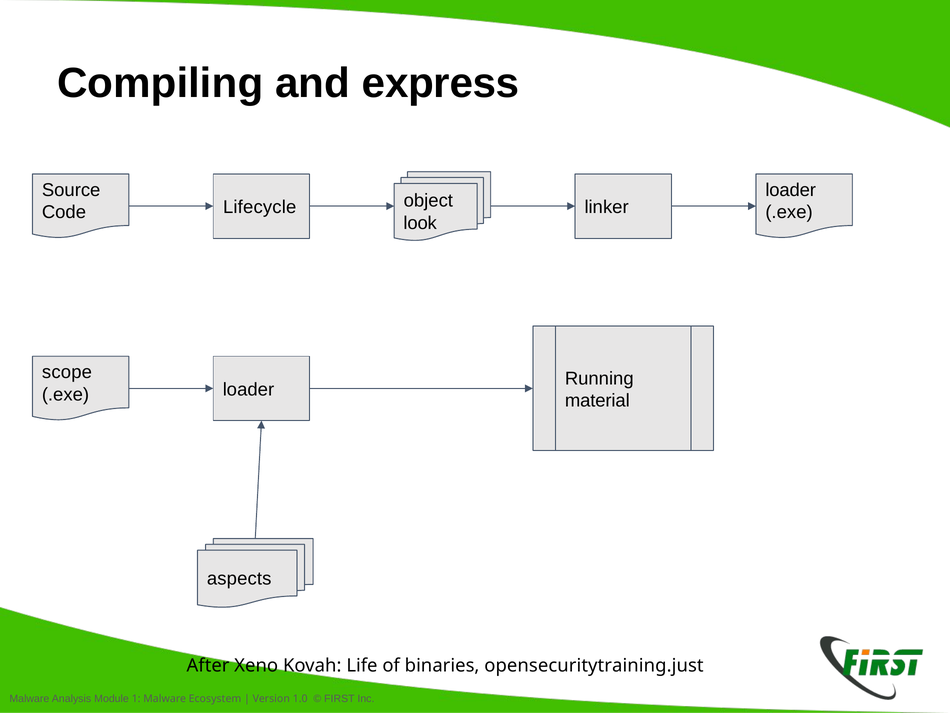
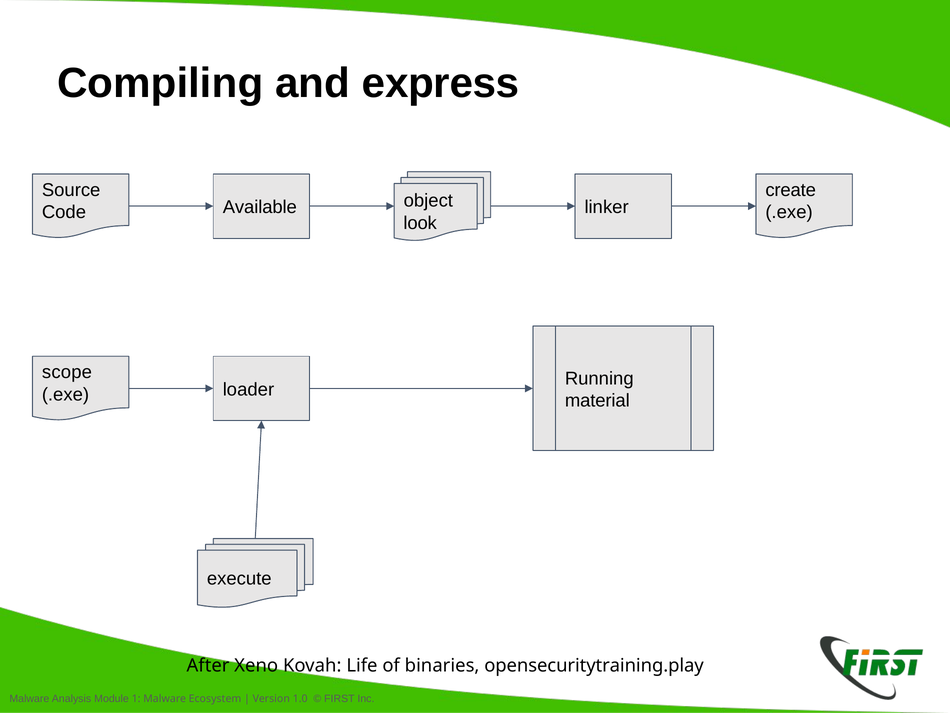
loader: loader -> create (791, 190)
Lifecycle: Lifecycle -> Available (260, 207)
aspects: aspects -> execute (239, 578)
opensecuritytraining.just: opensecuritytraining.just -> opensecuritytraining.play (594, 665)
